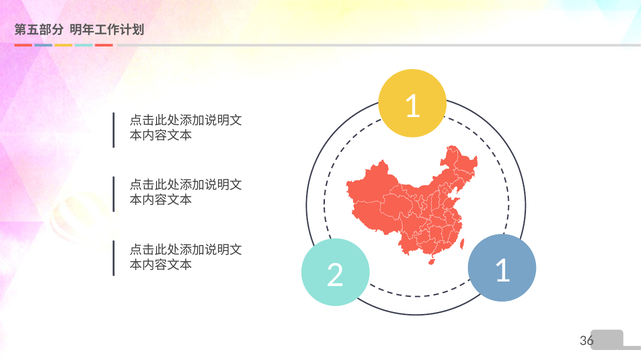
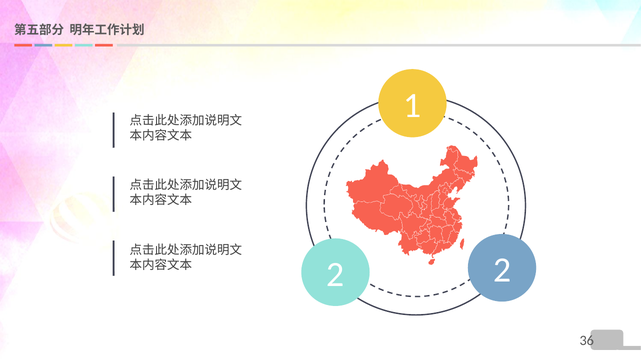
2 1: 1 -> 2 (502, 271)
